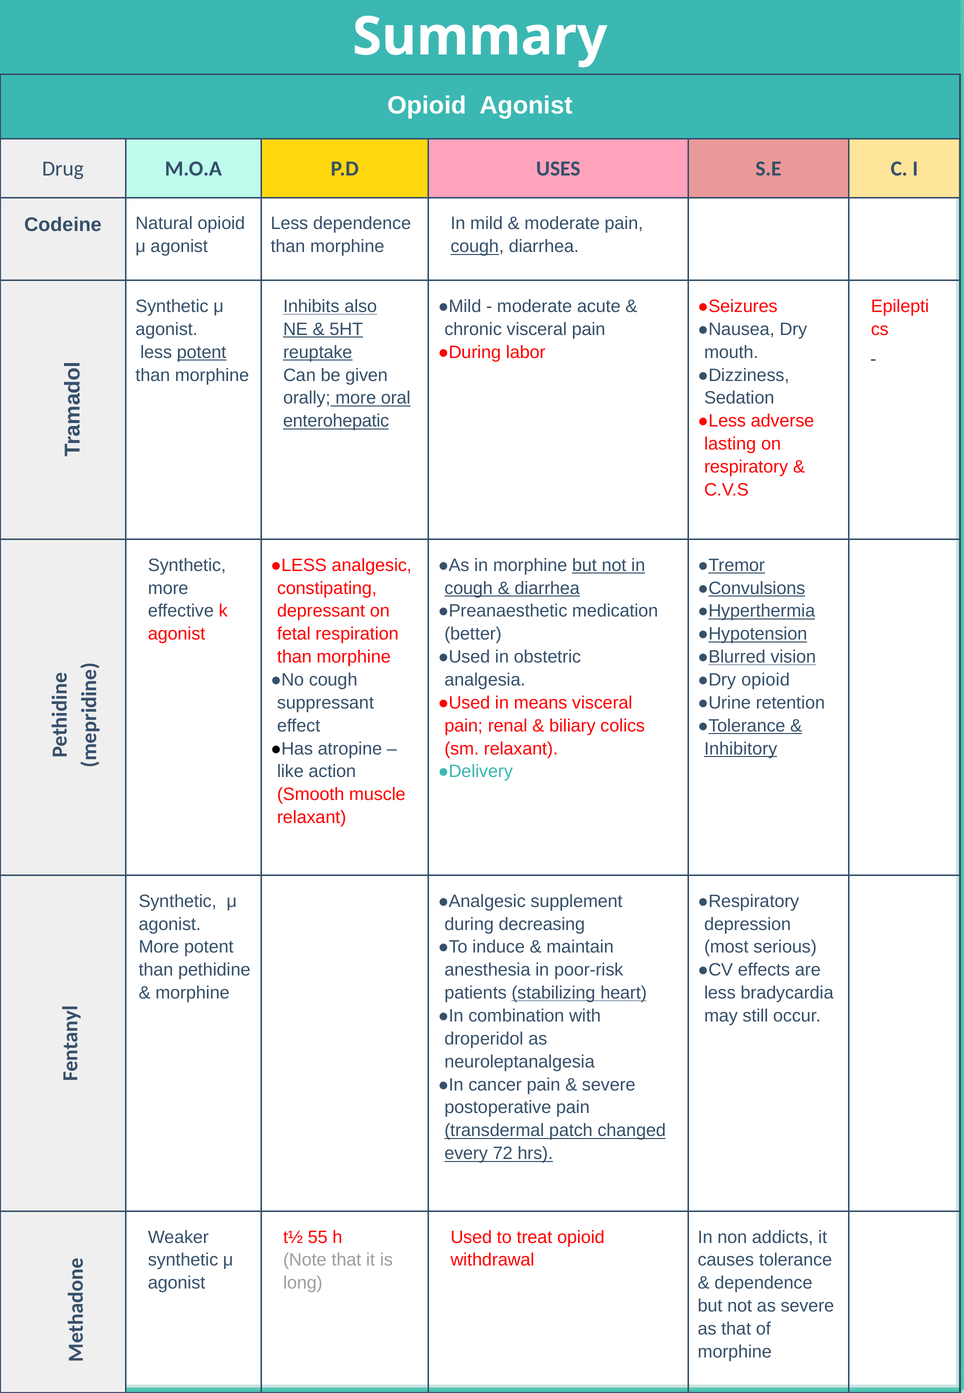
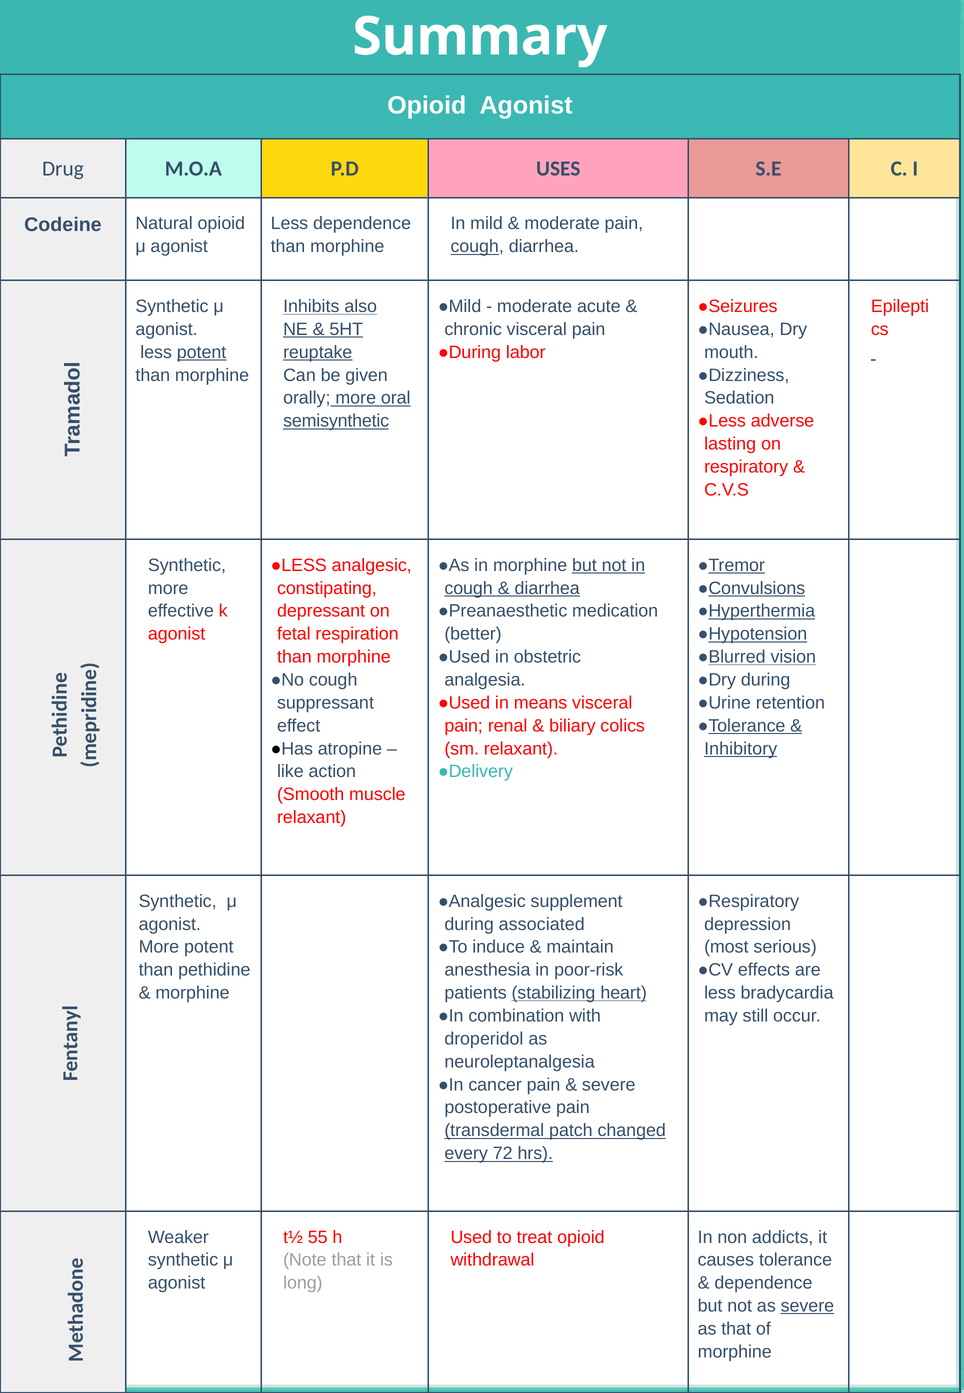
enterohepatic: enterohepatic -> semisynthetic (336, 421)
opioid: opioid -> during (766, 680)
decreasing: decreasing -> associated (542, 924)
severe underline: none -> present (807, 1305)
